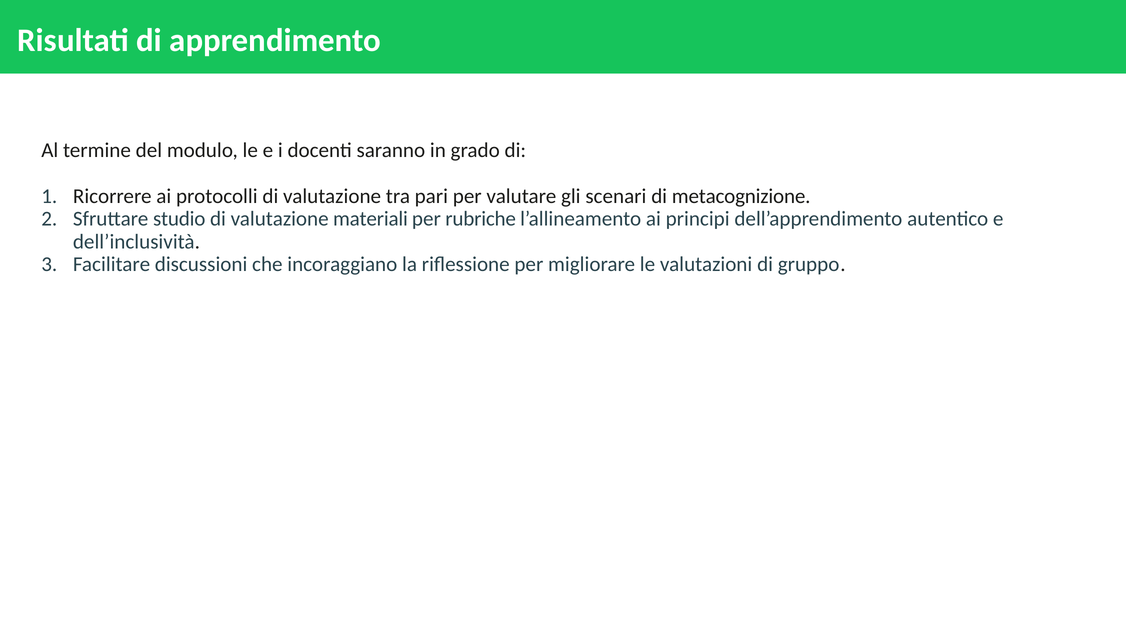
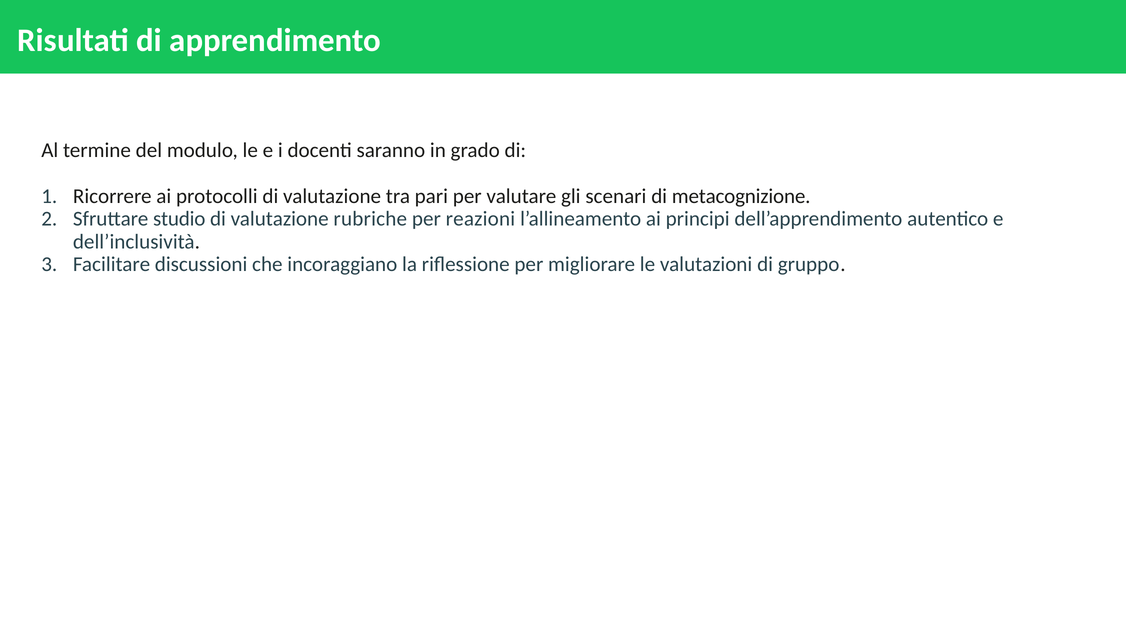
materiali: materiali -> rubriche (370, 219)
rubriche: rubriche -> reazioni (480, 219)
